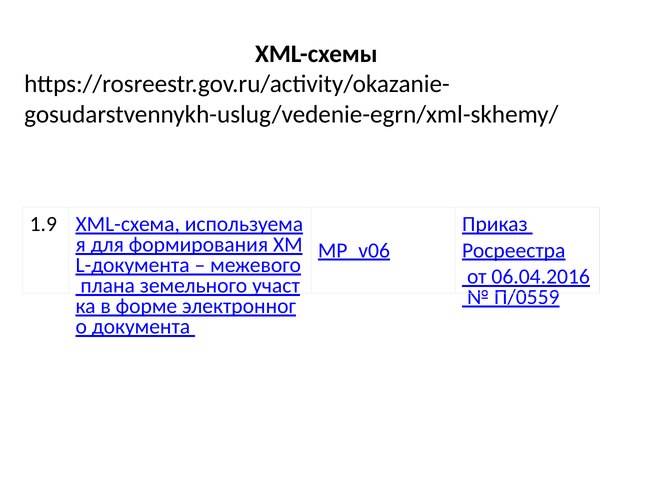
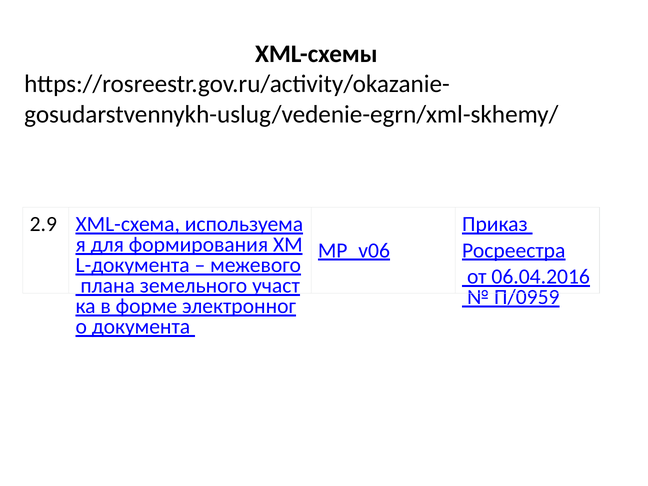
1.9: 1.9 -> 2.9 (43, 224)
П/0559: П/0559 -> П/0959 (527, 297)
